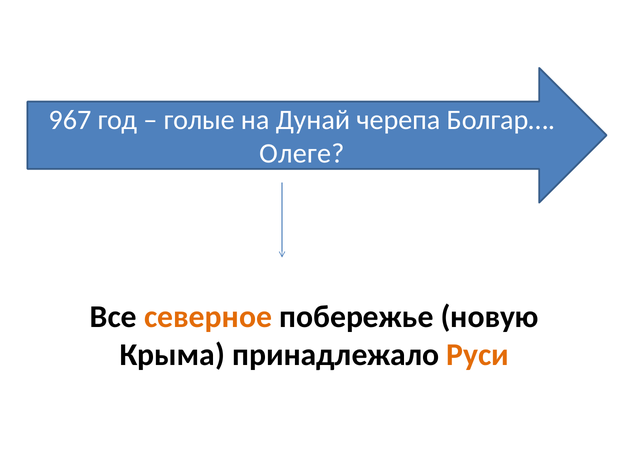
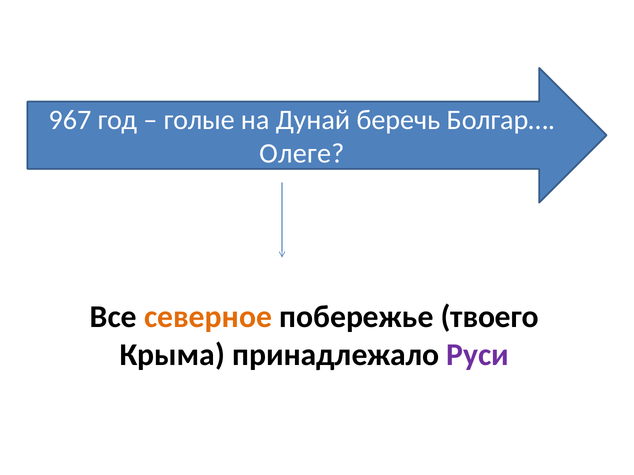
черепа: черепа -> беречь (398, 120)
новую: новую -> твоего (490, 317)
Руси colour: orange -> purple (478, 355)
